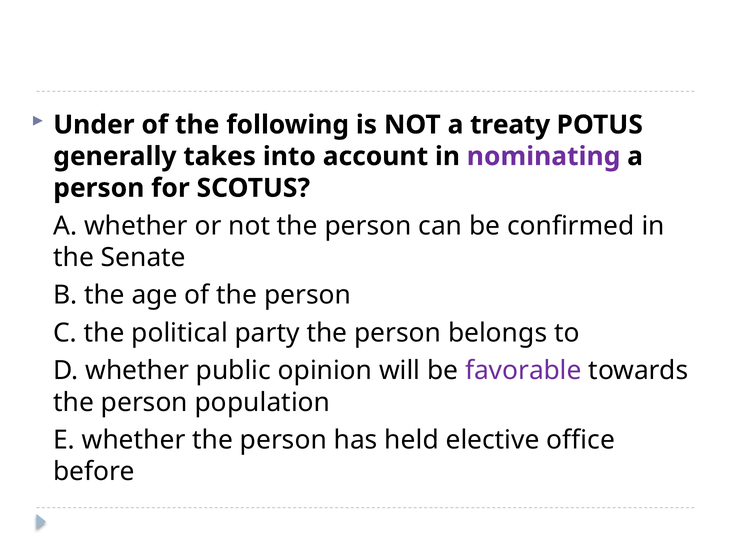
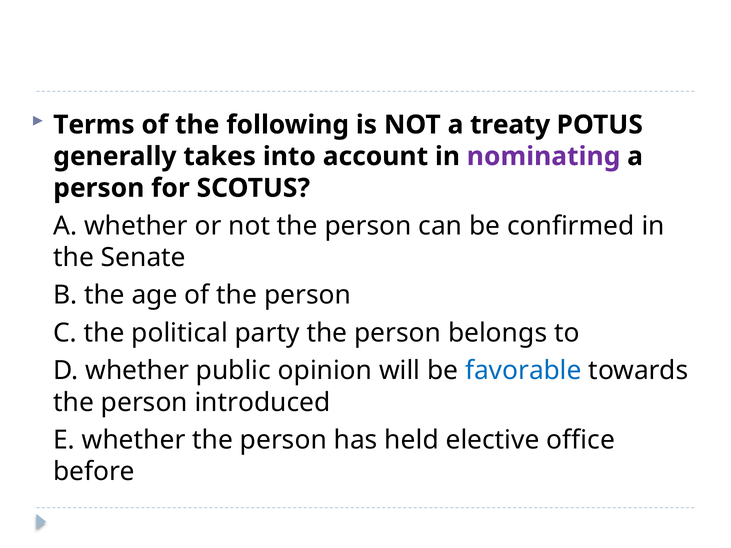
Under: Under -> Terms (94, 125)
favorable colour: purple -> blue (523, 371)
population: population -> introduced (263, 402)
